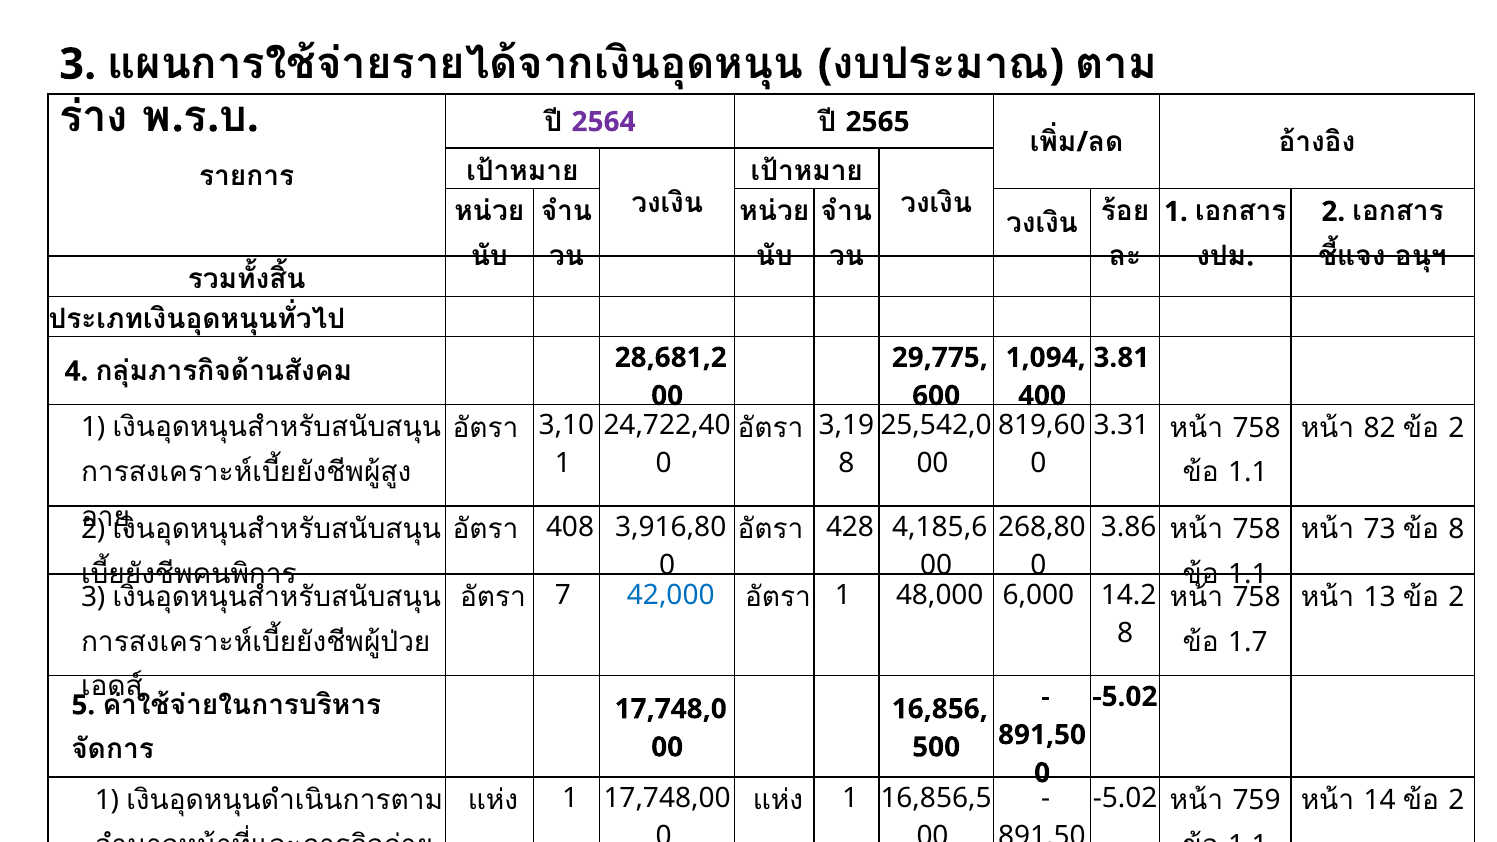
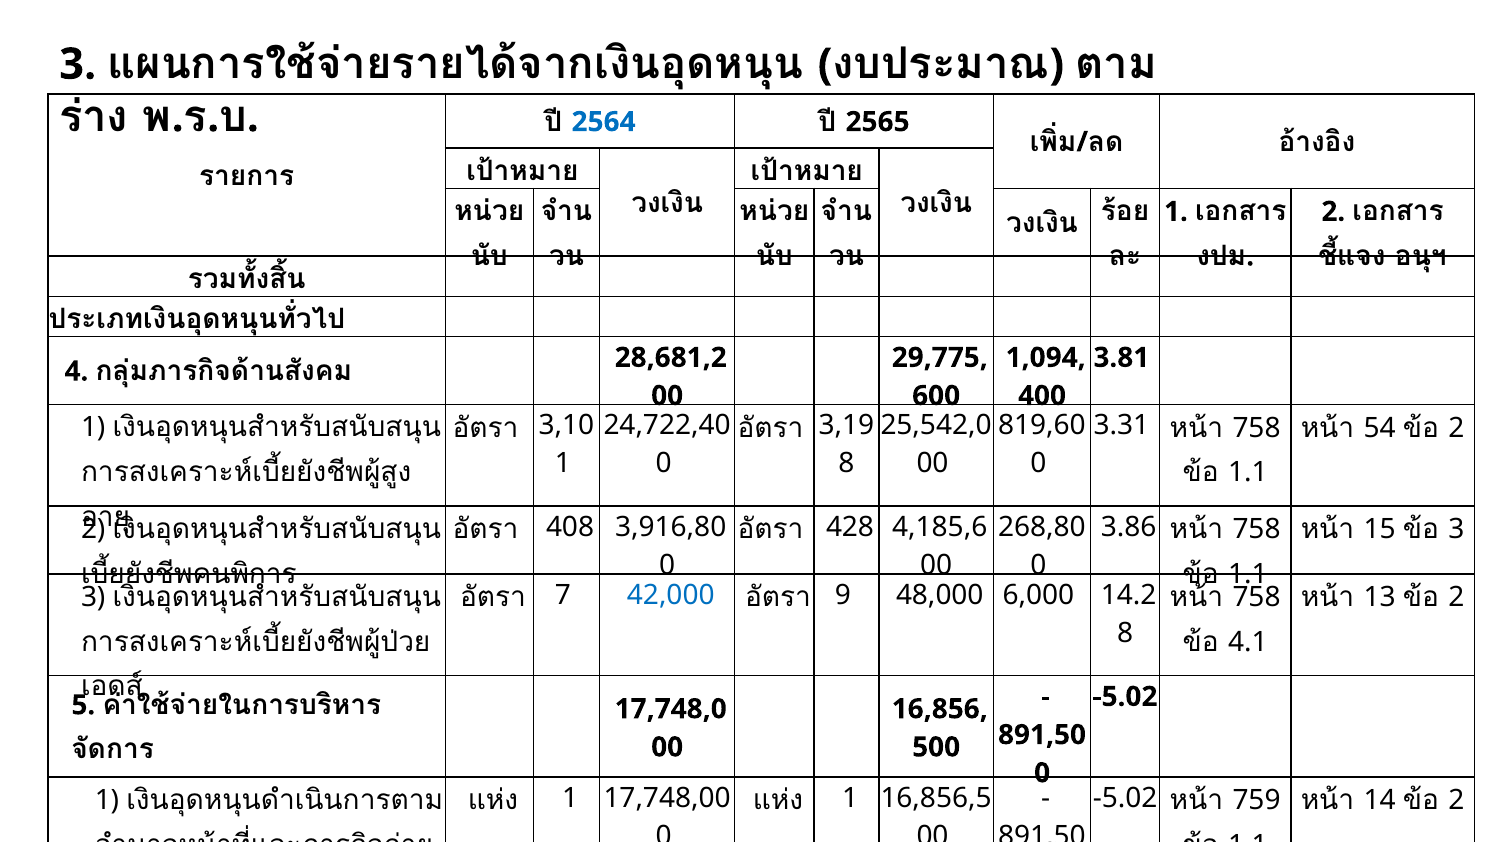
2564 colour: purple -> blue (604, 122)
82: 82 -> 54 (1380, 428)
73: 73 -> 15 (1380, 529)
8: 8 -> 3 (1456, 529)
1: 1 -> 9 (843, 595)
1.7: 1.7 -> 4.1 (1248, 642)
